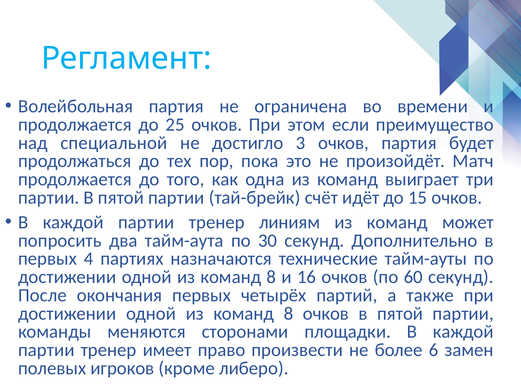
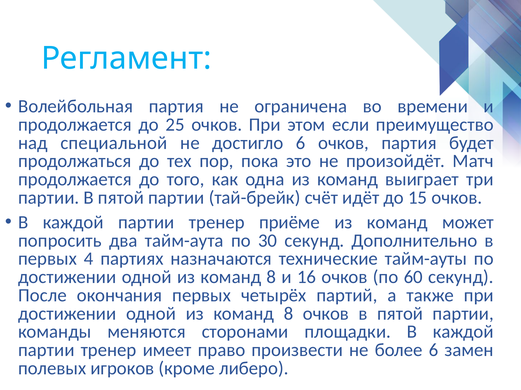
достигло 3: 3 -> 6 (301, 143)
линиям: линиям -> приёме (290, 223)
